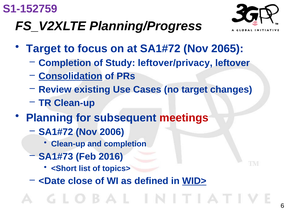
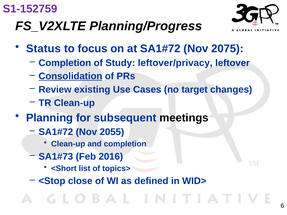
Target: Target -> Status (43, 49)
2065: 2065 -> 2075 (227, 49)
meetings colour: red -> black (184, 118)
2006: 2006 -> 2055 (112, 132)
<Date: <Date -> <Stop (52, 181)
WID> underline: present -> none (194, 181)
